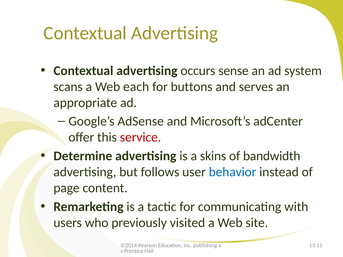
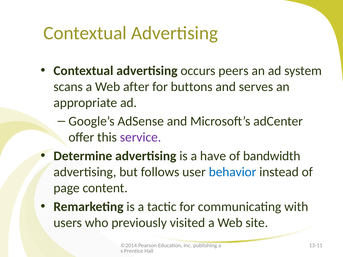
sense: sense -> peers (233, 71)
each: each -> after (136, 87)
service colour: red -> purple (141, 137)
skins: skins -> have (213, 156)
